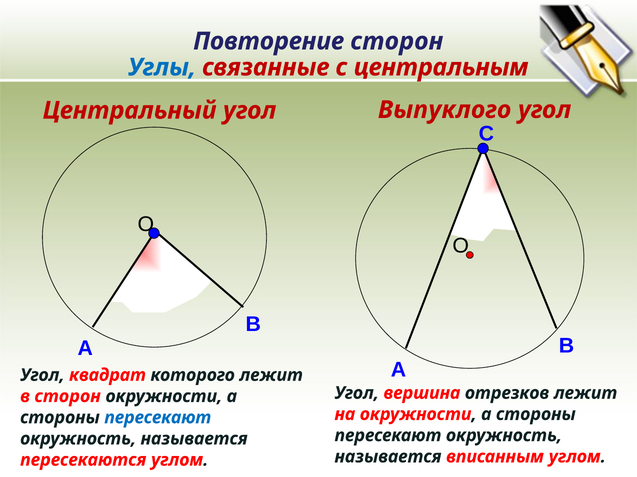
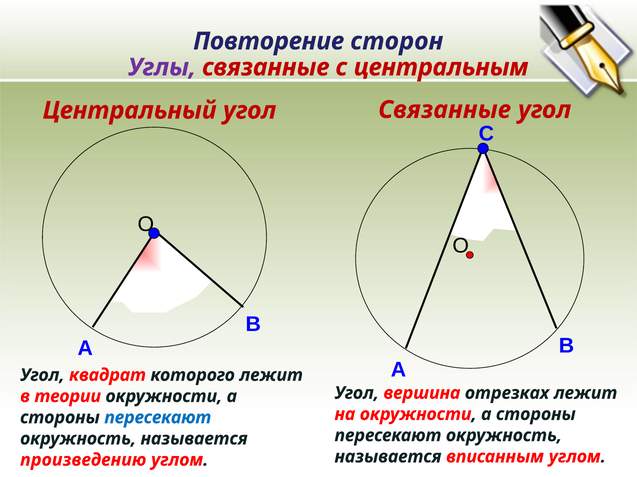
Углы colour: blue -> purple (162, 67)
угол Выпуклого: Выпуклого -> Связанные (444, 110)
отрезков: отрезков -> отрезках (507, 394)
в сторон: сторон -> теории (68, 397)
пересекаются: пересекаются -> произведению (83, 461)
